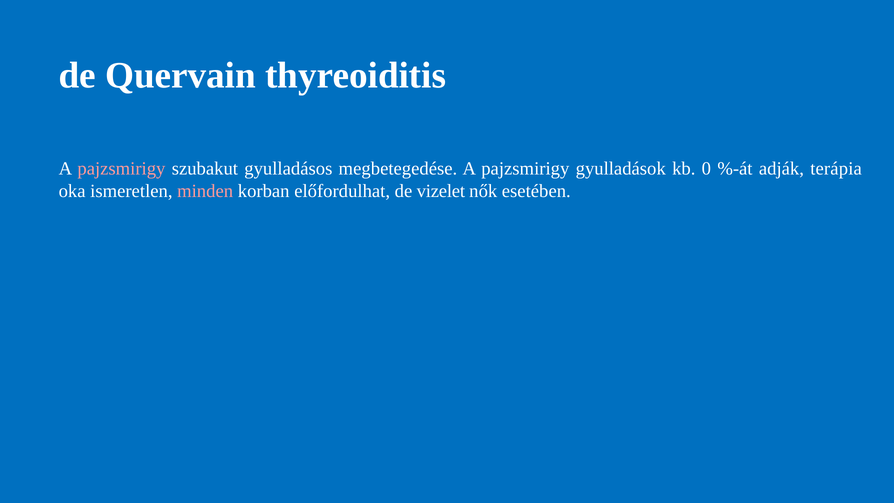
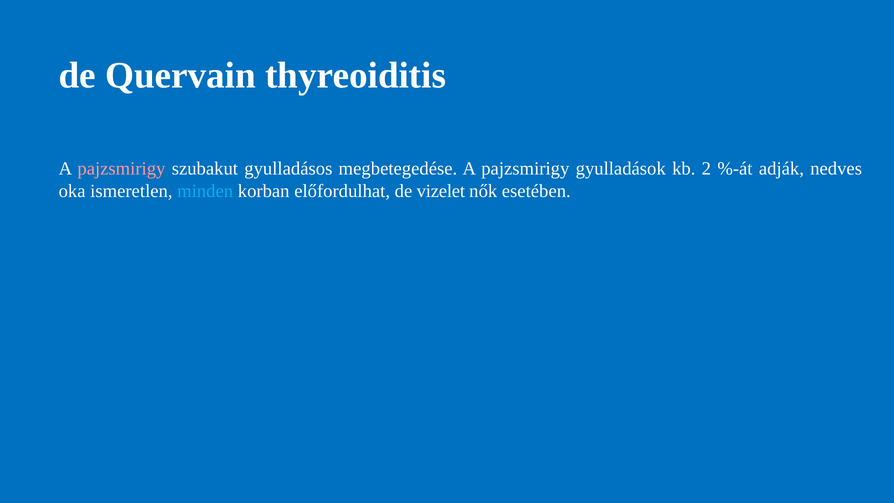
0: 0 -> 2 (706, 169)
terápia: terápia -> nedves (836, 169)
minden colour: pink -> light blue (205, 191)
